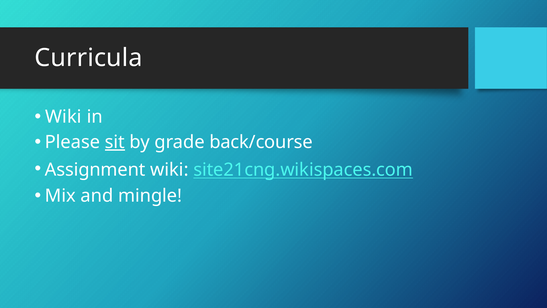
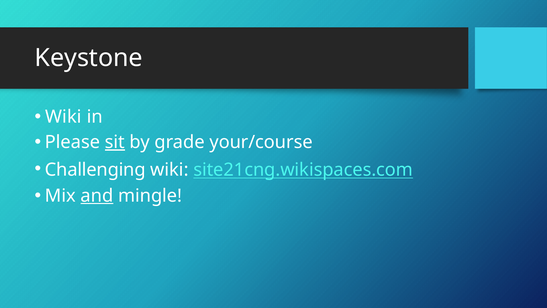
Curricula: Curricula -> Keystone (89, 58)
back/course: back/course -> your/course (261, 142)
Assignment: Assignment -> Challenging (95, 170)
and underline: none -> present (97, 195)
